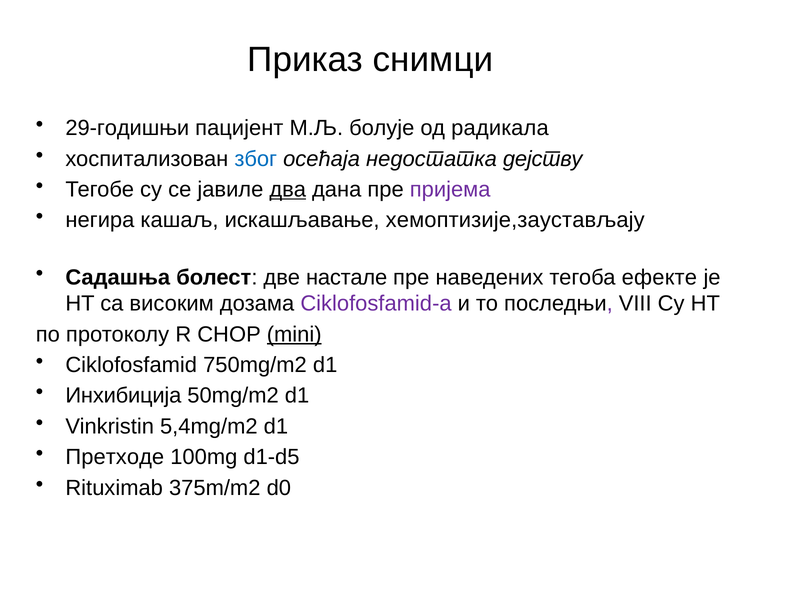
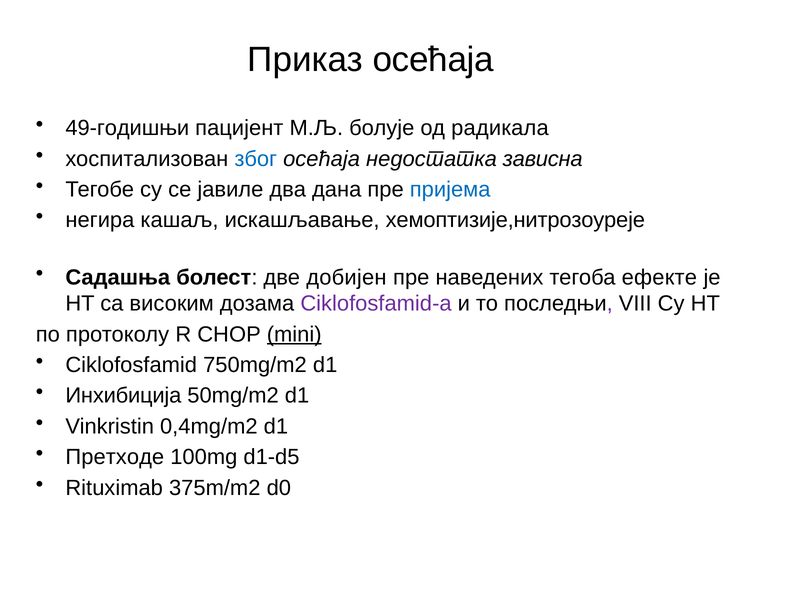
Приказ снимци: снимци -> осећаја (433, 60)
29-годишњи: 29-годишњи -> 49-годишњи (127, 128)
дејству: дејству -> зависна (543, 159)
два underline: present -> none (288, 189)
пријема colour: purple -> blue (450, 189)
хемоптизије,заустављају: хемоптизије,заустављају -> хемоптизије,нитрозоуреје (515, 220)
настале: настале -> добијен (346, 277)
5,4mg/m2: 5,4mg/m2 -> 0,4mg/m2 (209, 426)
